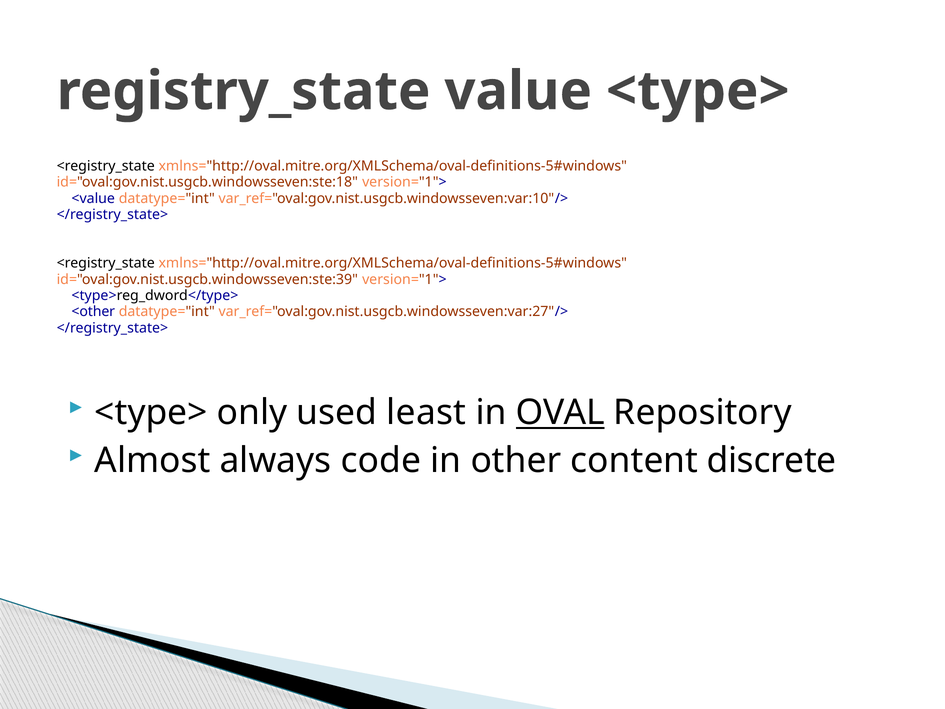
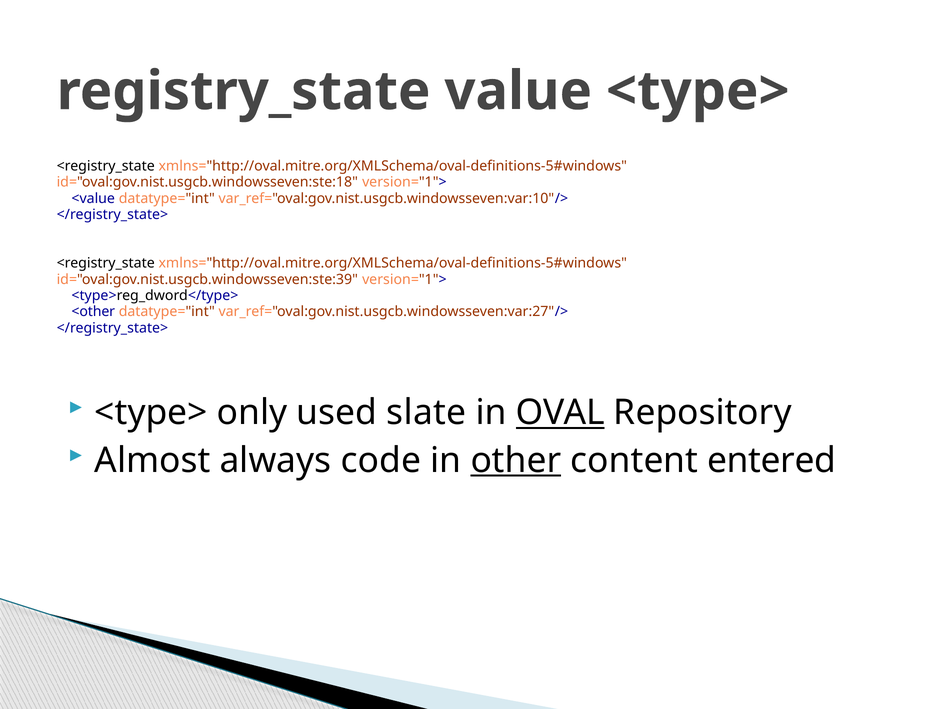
least: least -> slate (426, 412)
other underline: none -> present (516, 460)
discrete: discrete -> entered (772, 460)
